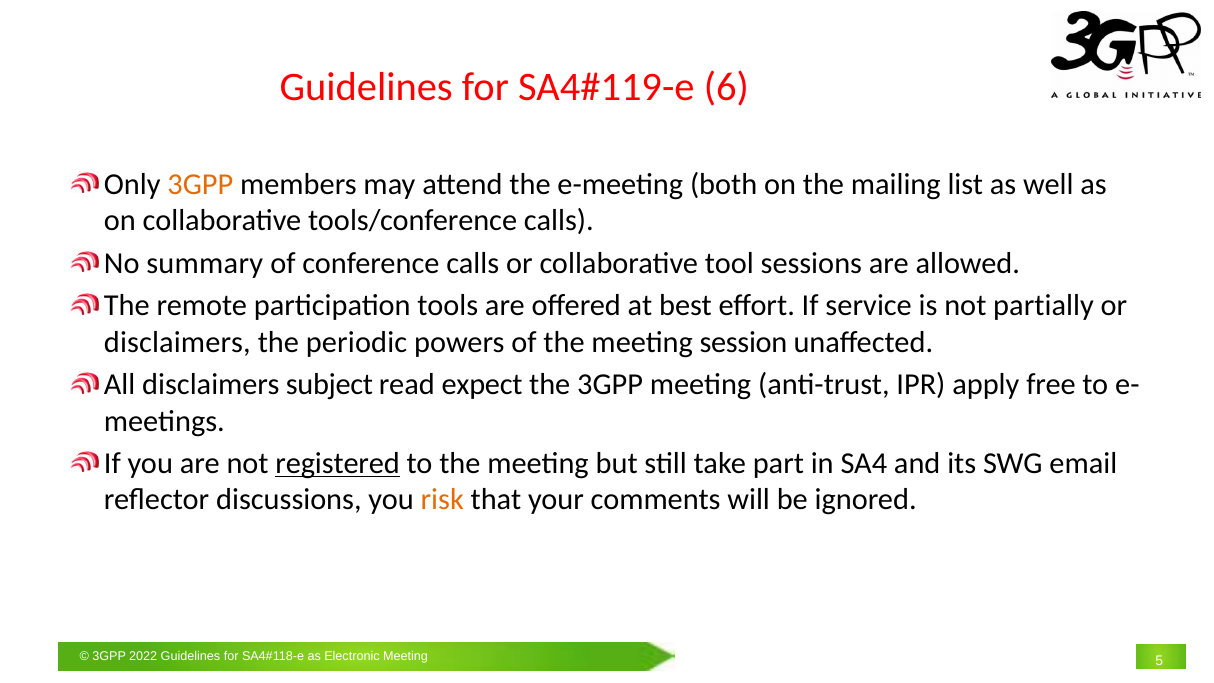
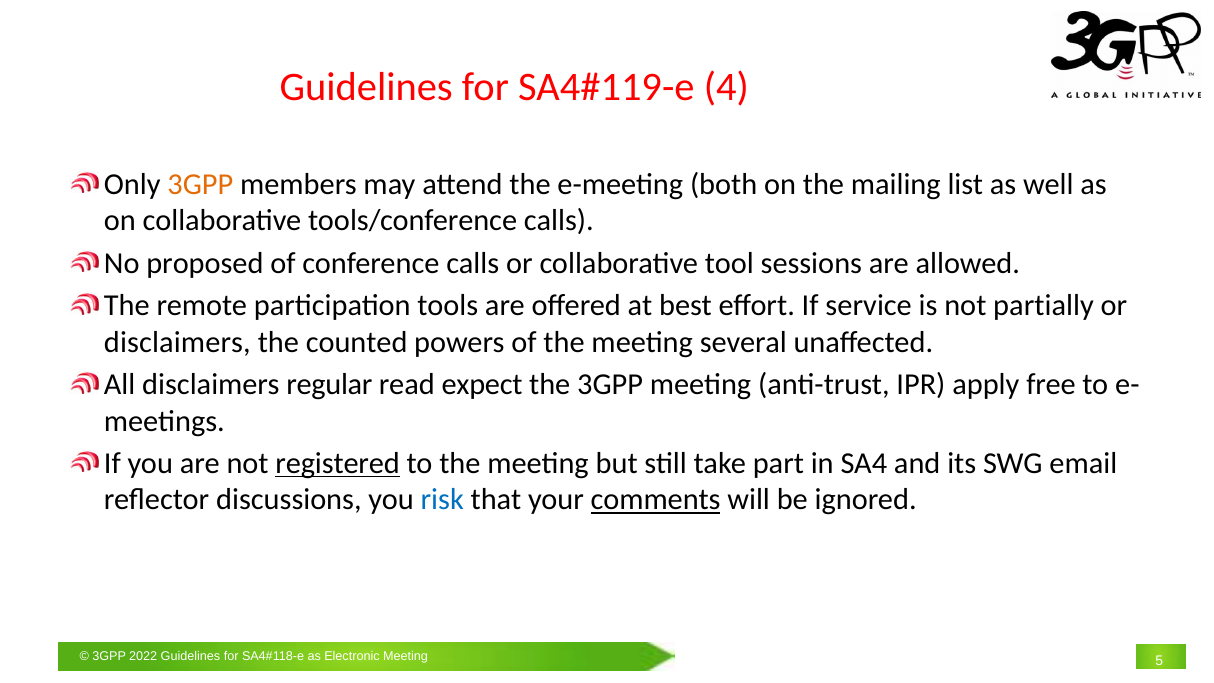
6: 6 -> 4 (726, 87)
summary: summary -> proposed (205, 263)
periodic: periodic -> counted (357, 342)
session: session -> several (743, 342)
subject: subject -> regular (329, 385)
risk colour: orange -> blue (442, 500)
comments underline: none -> present (656, 500)
